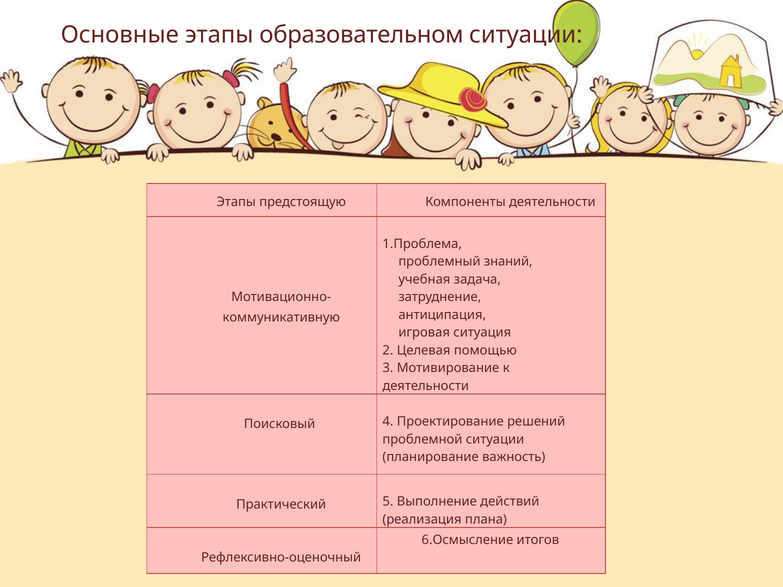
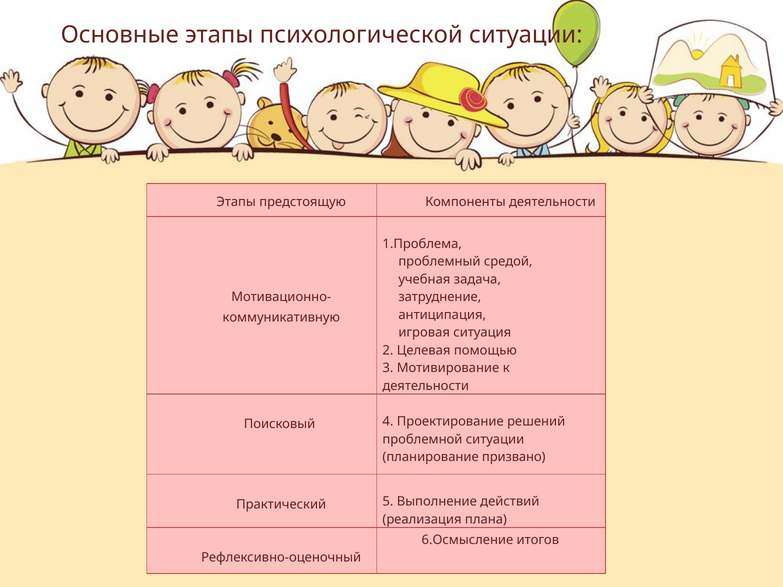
образовательном: образовательном -> психологической (361, 35)
знаний: знаний -> средой (508, 262)
важность: важность -> призвано (514, 457)
